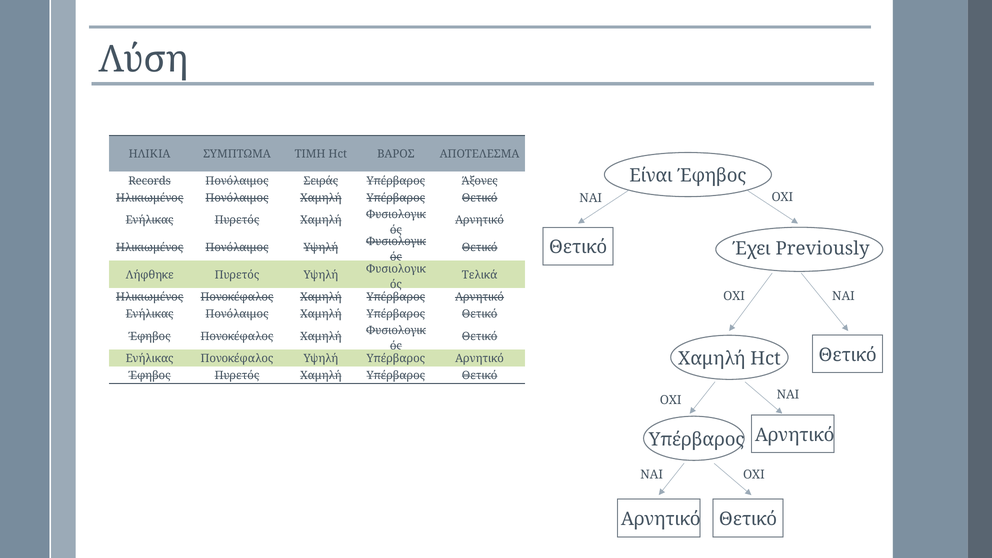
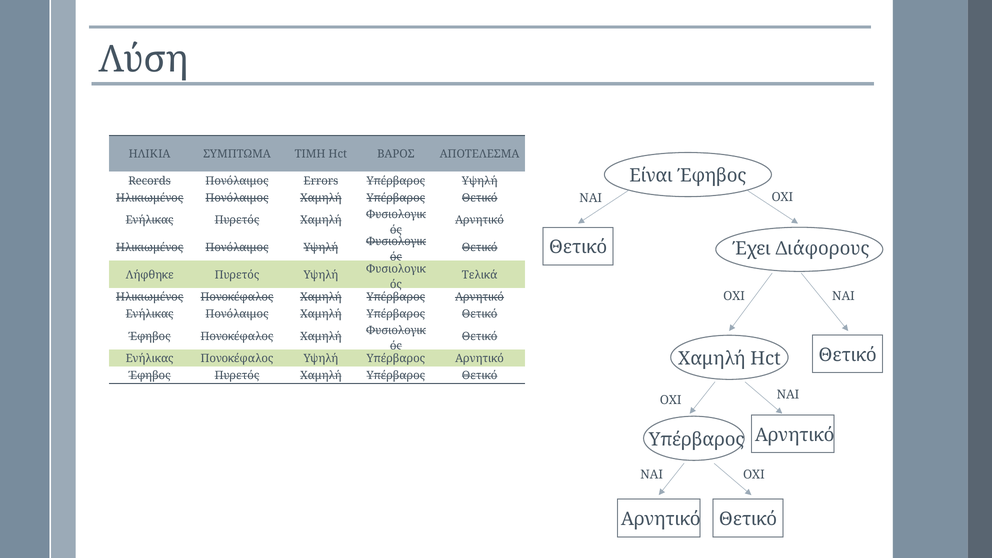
Σειράς: Σειράς -> Errors (321, 181)
Υπέρβαρος Άξονες: Άξονες -> Υψηλή (480, 181)
Previously: Previously -> Διάφορους (823, 249)
